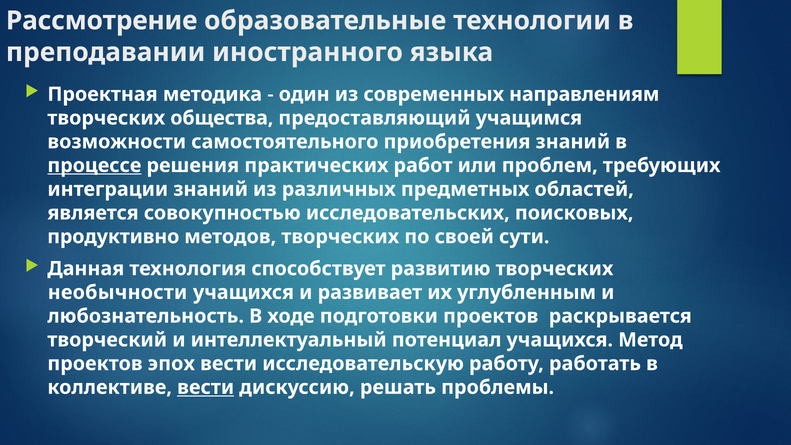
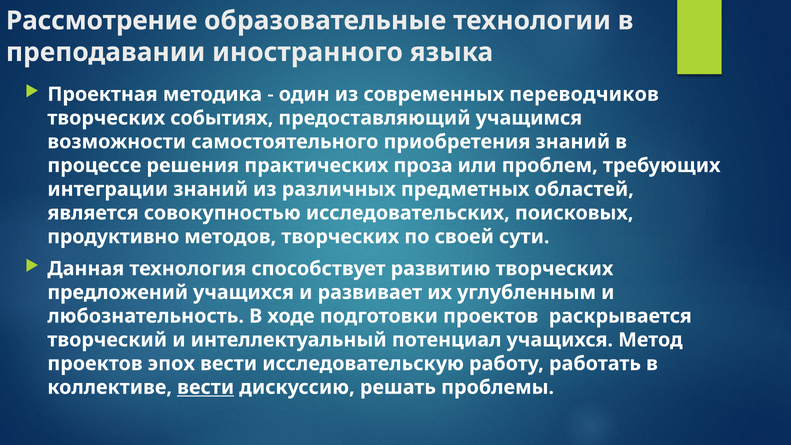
направлениям: направлениям -> переводчиков (584, 94)
общества: общества -> событиях (222, 118)
процессе underline: present -> none (94, 165)
работ: работ -> проза (423, 165)
необычности: необычности -> предложений (118, 292)
